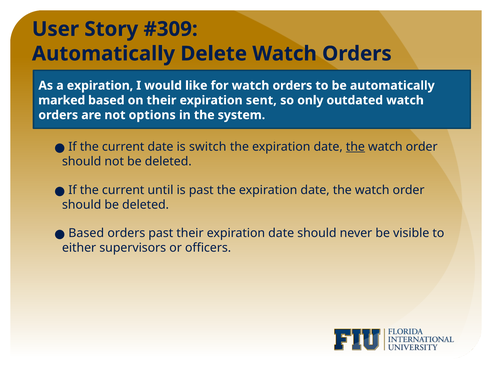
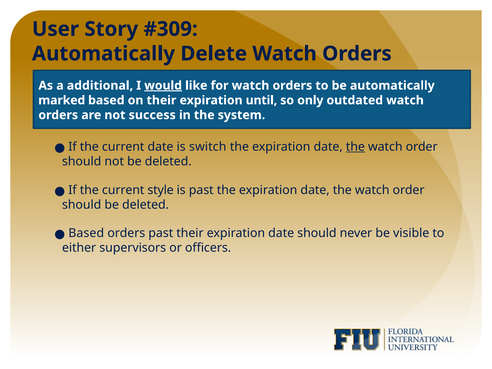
a expiration: expiration -> additional (100, 86)
would underline: none -> present (163, 86)
sent: sent -> until (261, 100)
options: options -> success (152, 115)
until: until -> style (161, 190)
